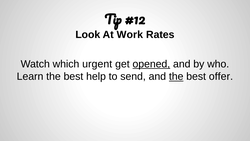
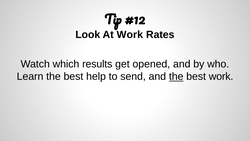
urgent: urgent -> results (97, 64)
opened underline: present -> none (151, 64)
best offer: offer -> work (221, 76)
